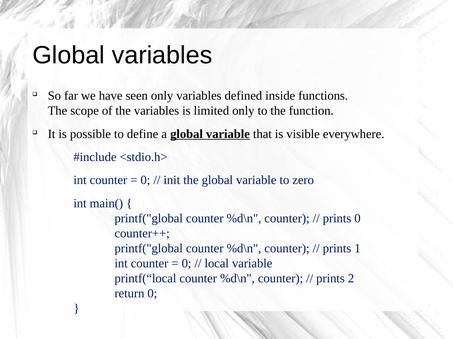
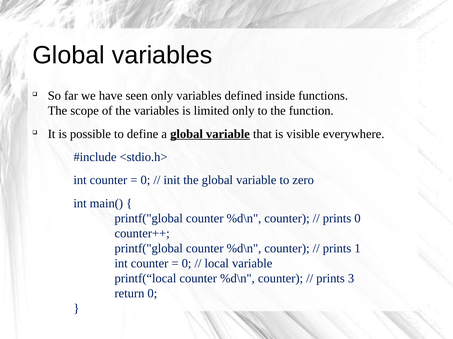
2: 2 -> 3 (351, 279)
